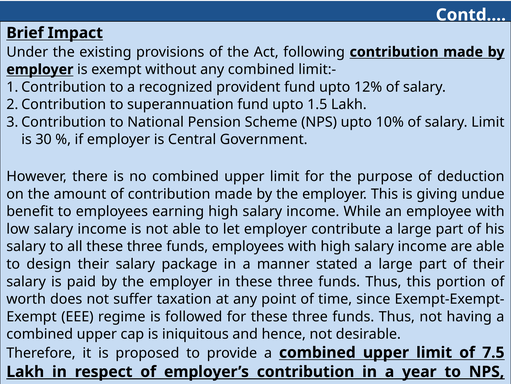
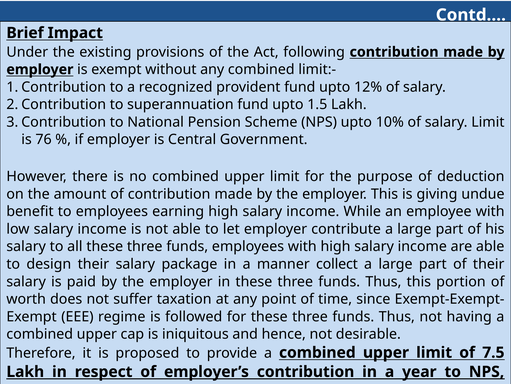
30: 30 -> 76 (44, 139)
stated: stated -> collect (337, 264)
